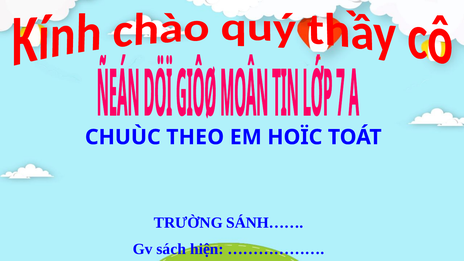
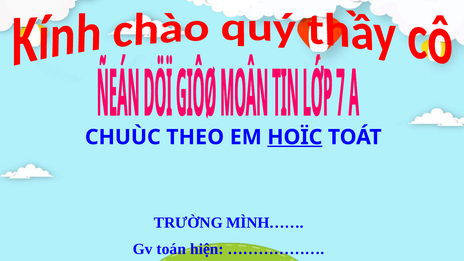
HOÏC underline: none -> present (295, 137)
SÁNH……: SÁNH…… -> MÌNH…… (265, 223)
sách: sách -> toán (171, 249)
